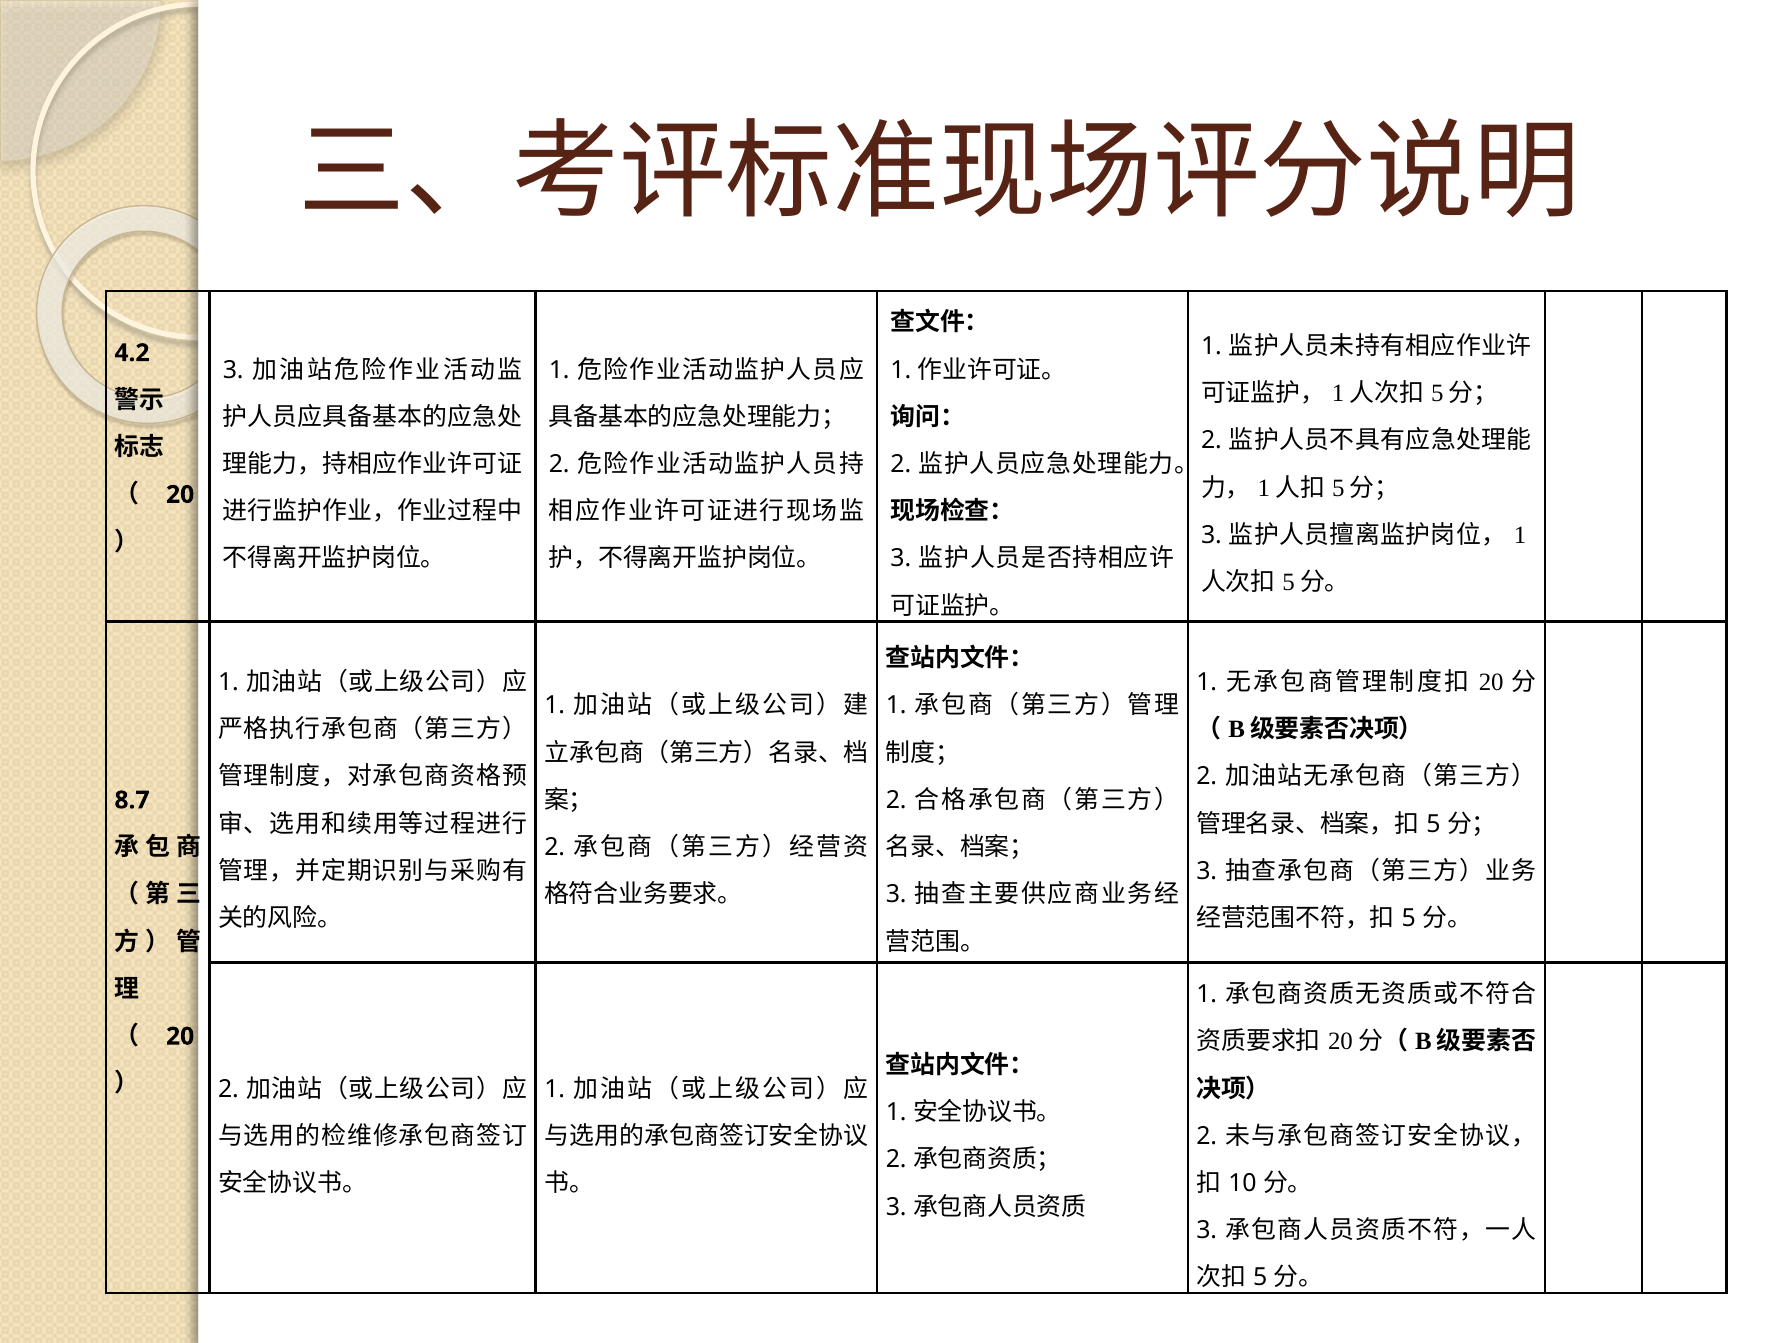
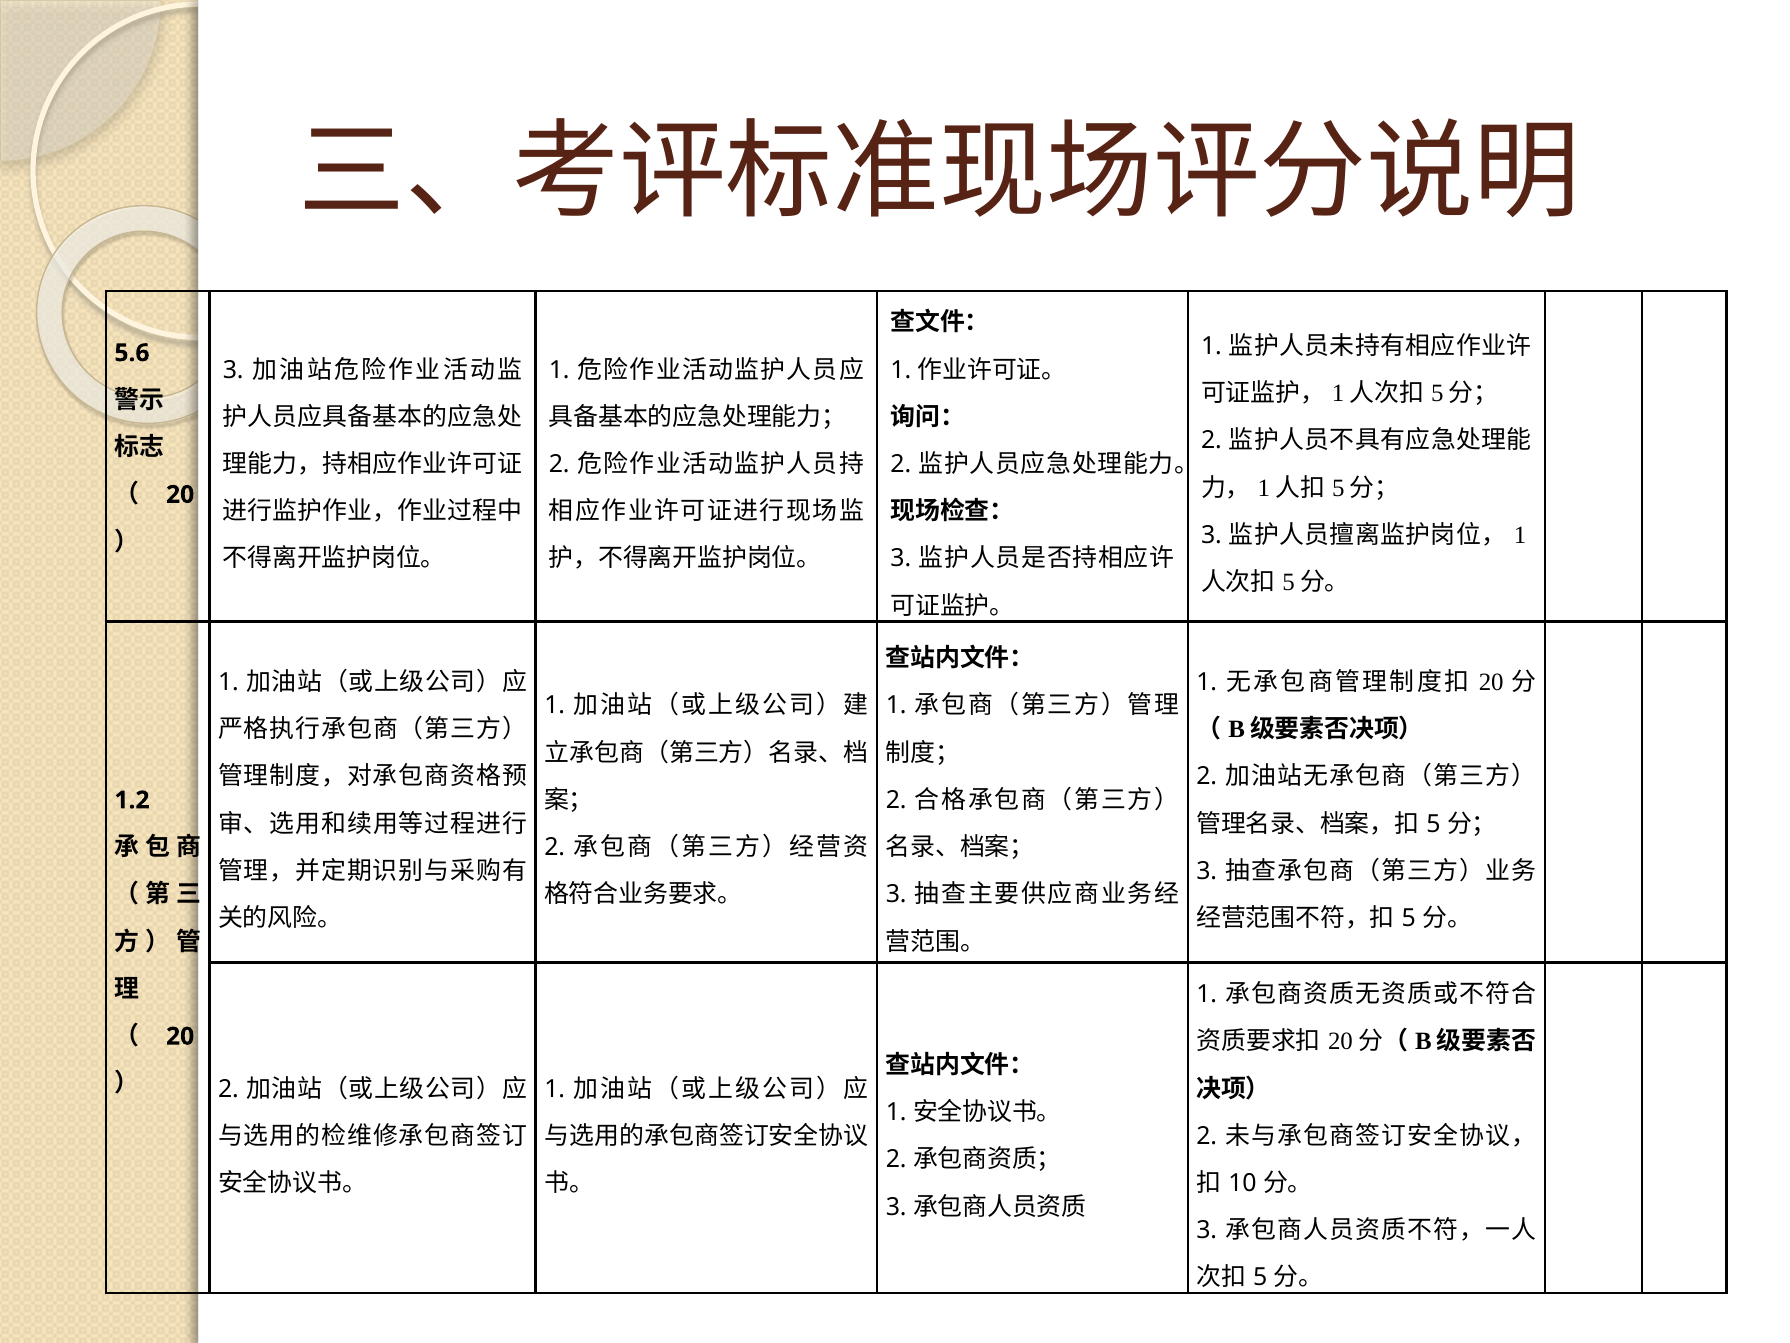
4.2: 4.2 -> 5.6 (132, 353)
8.7: 8.7 -> 1.2 (132, 800)
